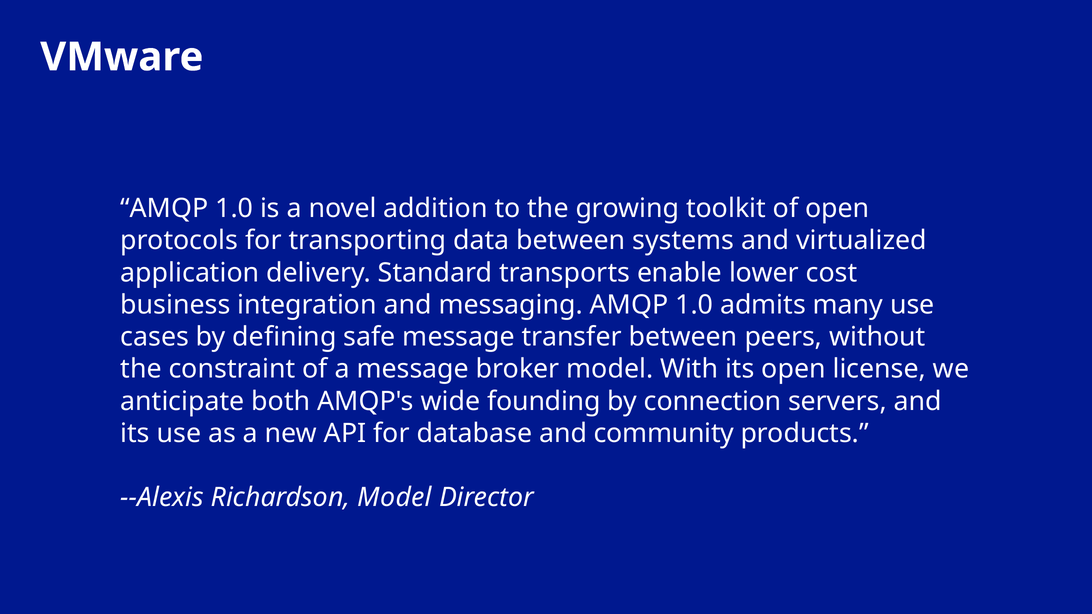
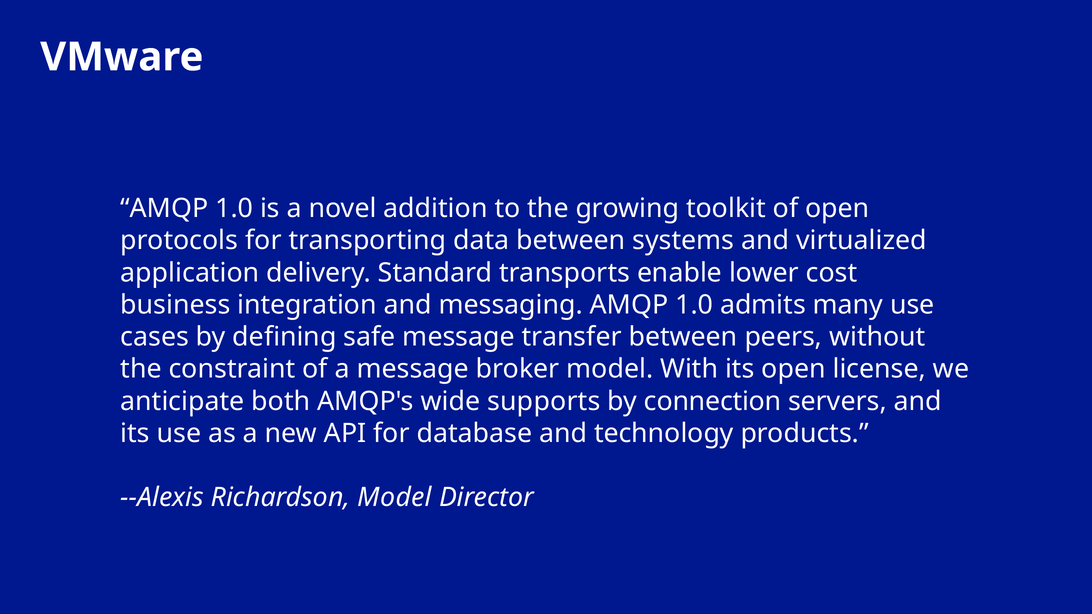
founding: founding -> supports (544, 401)
community: community -> technology (664, 433)
